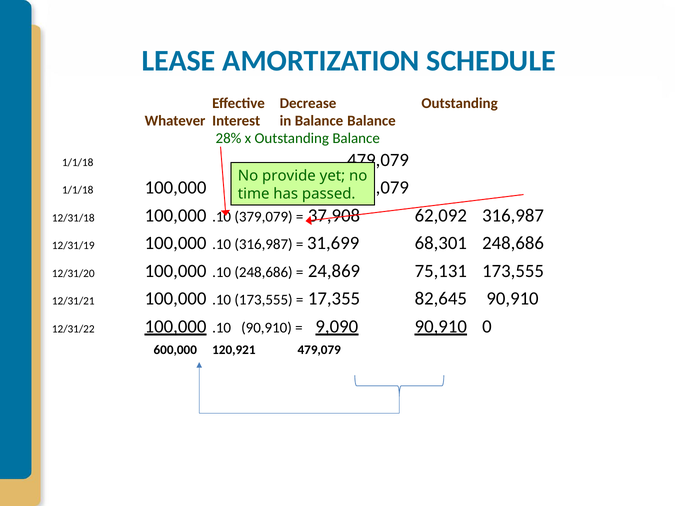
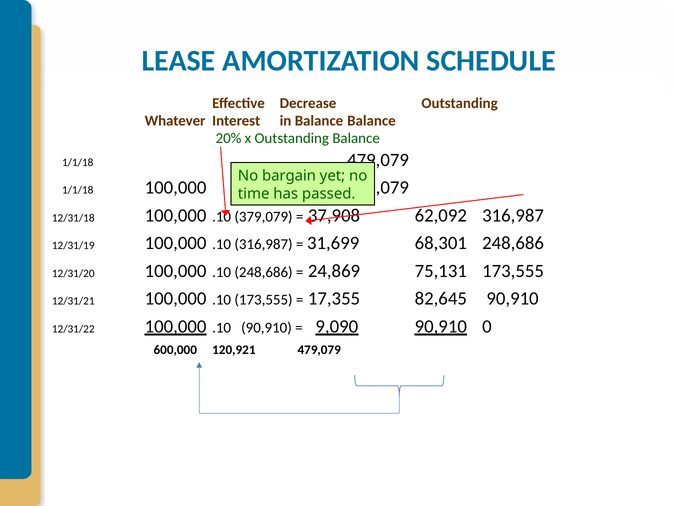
28%: 28% -> 20% (228, 138)
provide: provide -> bargain (289, 176)
